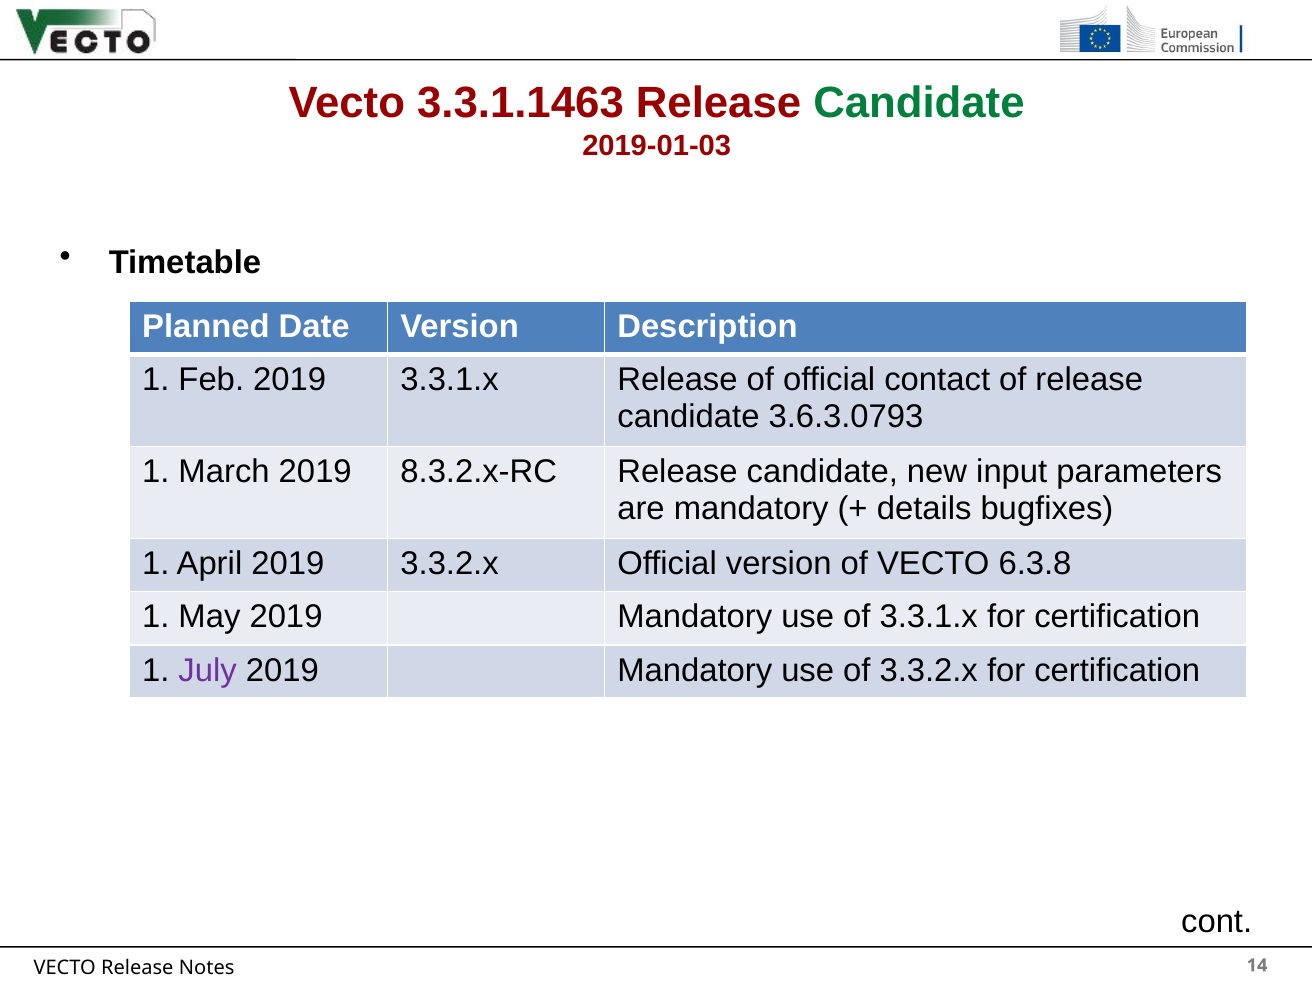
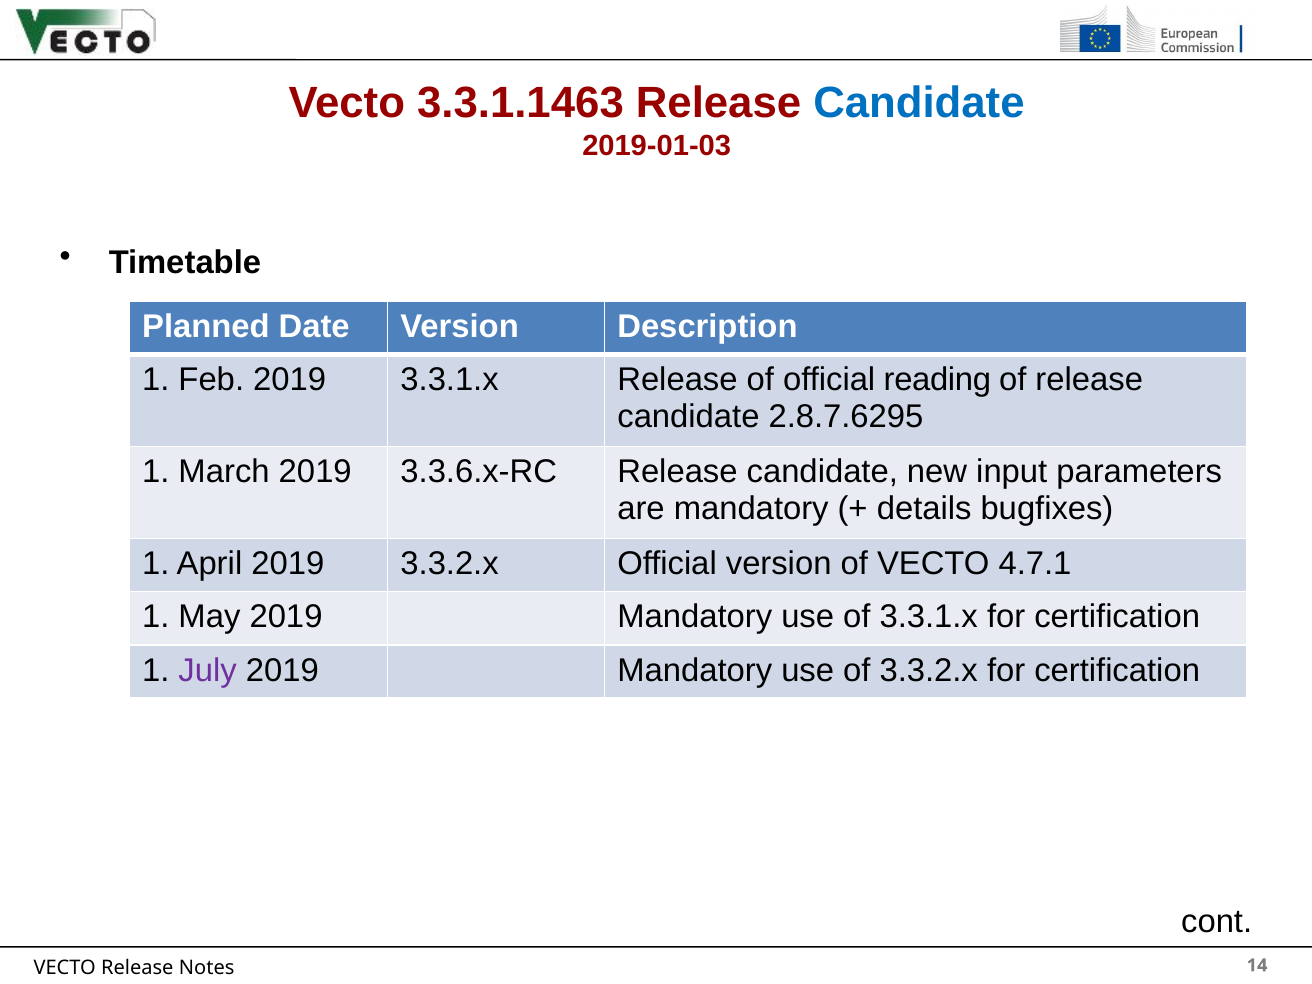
Candidate colour: green -> blue (919, 103)
contact: contact -> reading (937, 380)
3.6.3.0793: 3.6.3.0793 -> 2.8.7.6295 (846, 417)
8.3.2.x-RC: 8.3.2.x-RC -> 3.3.6.x-RC (479, 472)
6.3.8: 6.3.8 -> 4.7.1 (1035, 564)
